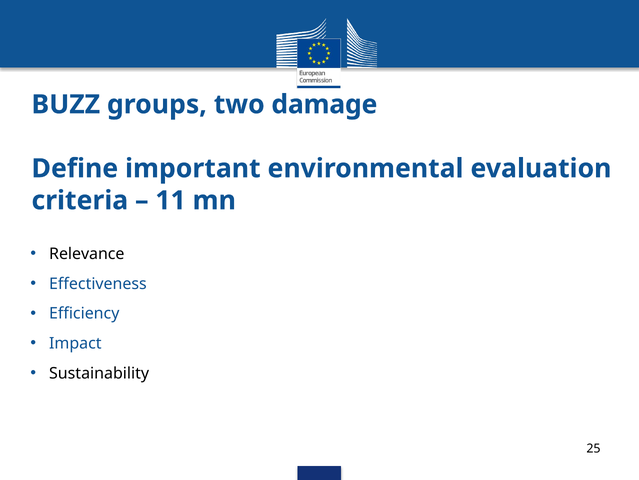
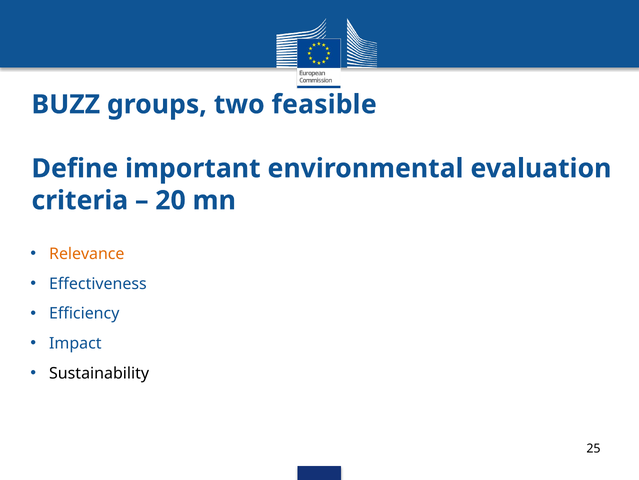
damage: damage -> feasible (324, 104)
11: 11 -> 20 (171, 200)
Relevance colour: black -> orange (87, 253)
